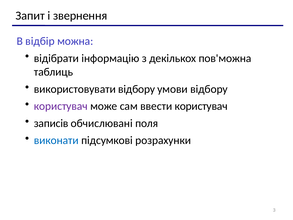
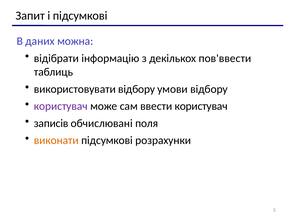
і звернення: звернення -> підсумкові (80, 16)
відбір: відбір -> даних (40, 41)
пов'можна: пов'можна -> пов'ввести (225, 58)
виконати colour: blue -> orange (56, 140)
